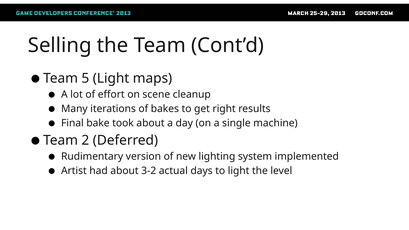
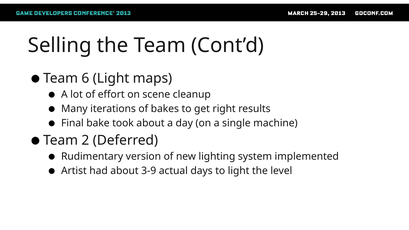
5: 5 -> 6 (85, 78)
3-2: 3-2 -> 3-9 (149, 171)
